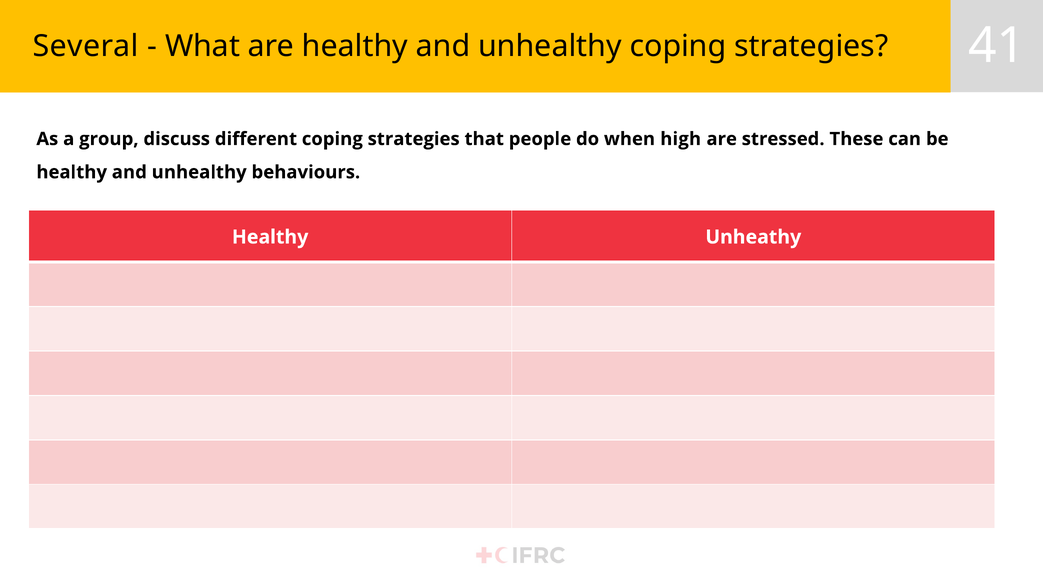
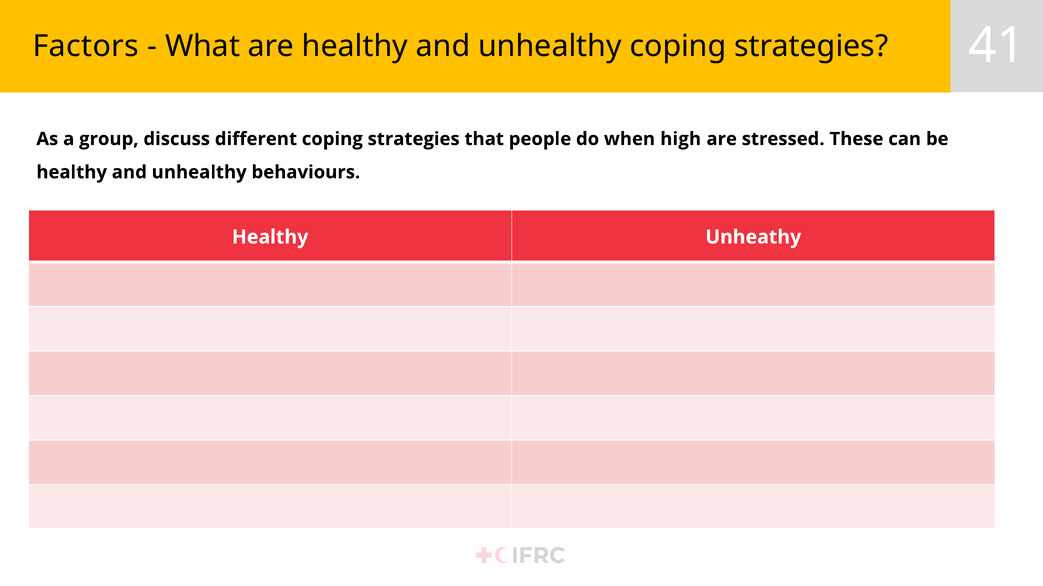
Several: Several -> Factors (86, 46)
